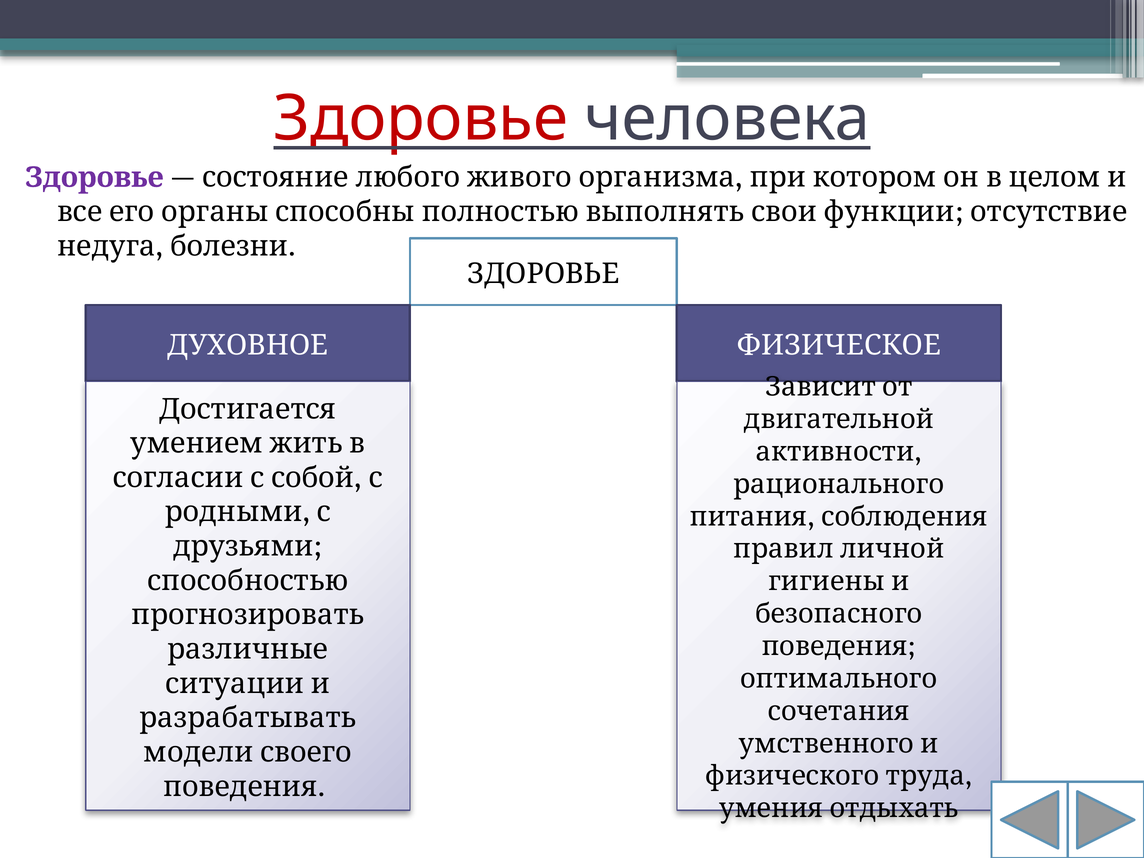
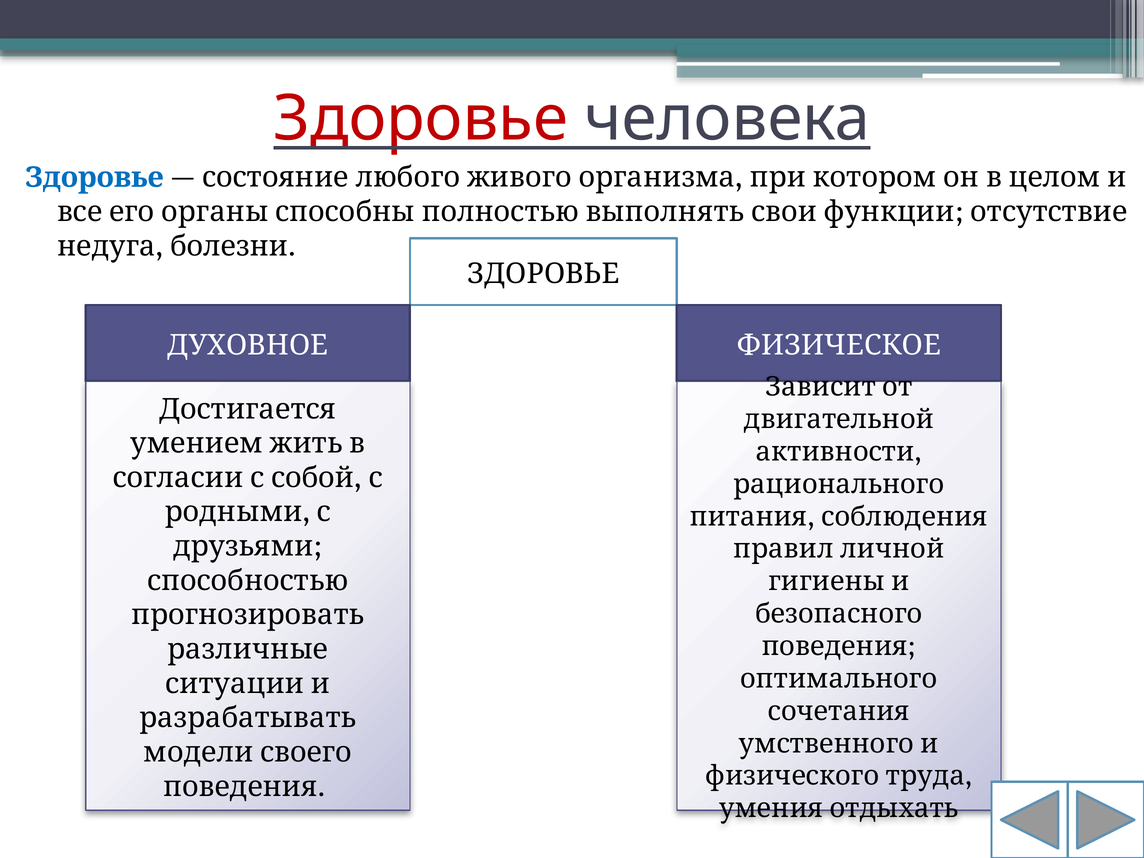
Здоровье colour: purple -> blue (94, 177)
